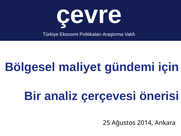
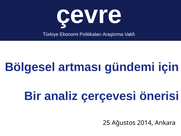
maliyet: maliyet -> artması (80, 67)
